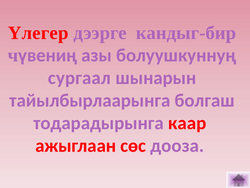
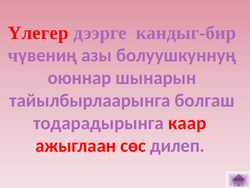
сургаал: сургаал -> оюннар (80, 78)
дооза: дооза -> дилеп (177, 145)
